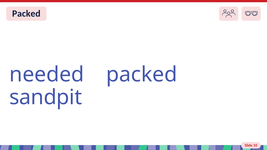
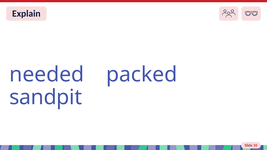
Packed: Packed -> Explain (26, 14)
